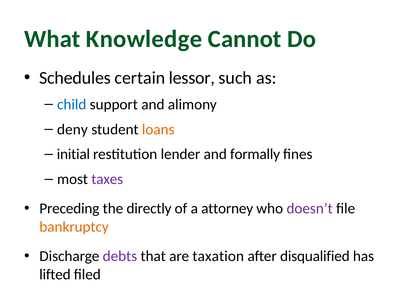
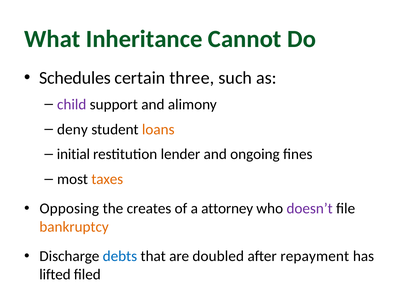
Knowledge: Knowledge -> Inheritance (144, 39)
lessor: lessor -> three (192, 78)
child colour: blue -> purple (72, 104)
formally: formally -> ongoing (255, 154)
taxes colour: purple -> orange (107, 179)
Preceding: Preceding -> Opposing (69, 209)
directly: directly -> creates (149, 209)
debts colour: purple -> blue (120, 256)
taxation: taxation -> doubled (218, 256)
disqualified: disqualified -> repayment (315, 256)
